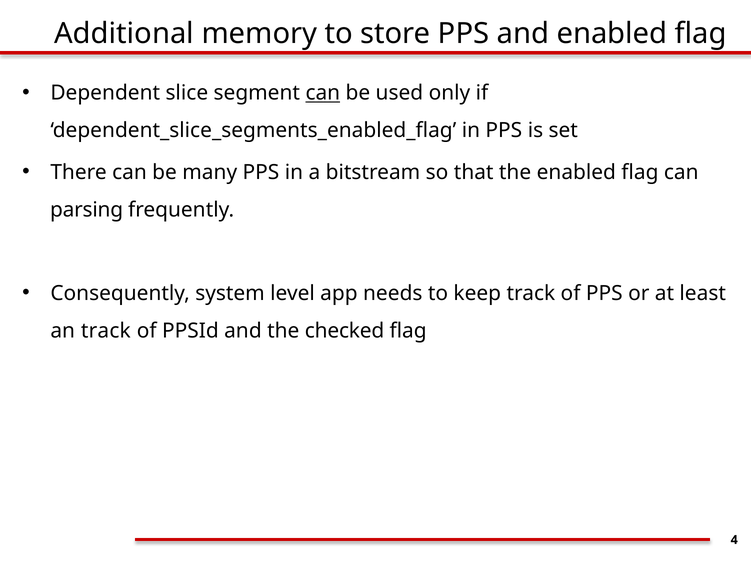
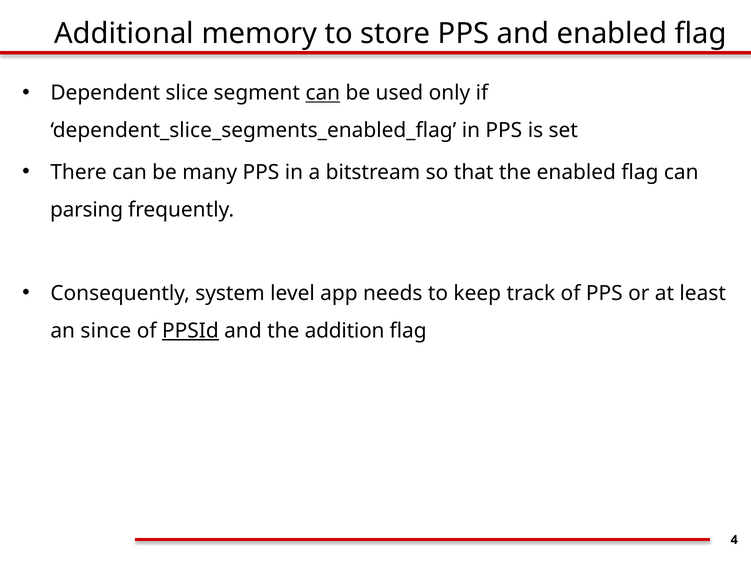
an track: track -> since (106, 331)
PPSId underline: none -> present (190, 331)
checked: checked -> addition (345, 331)
